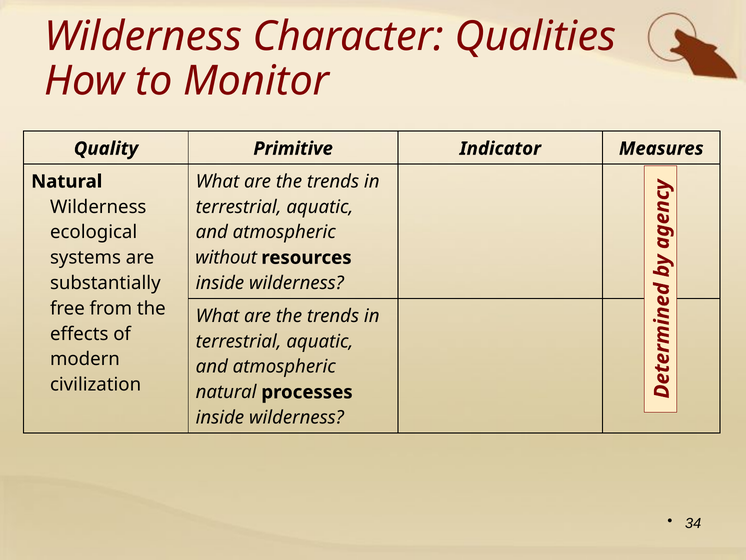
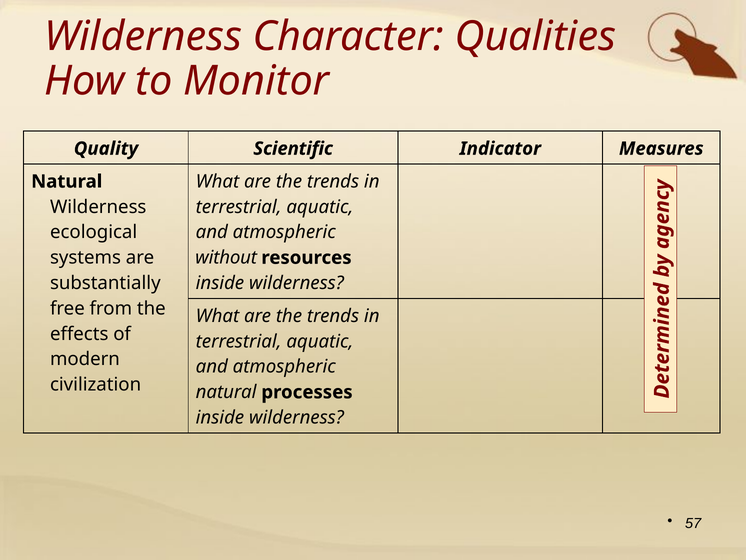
Primitive: Primitive -> Scientific (293, 148)
34: 34 -> 57 (693, 523)
